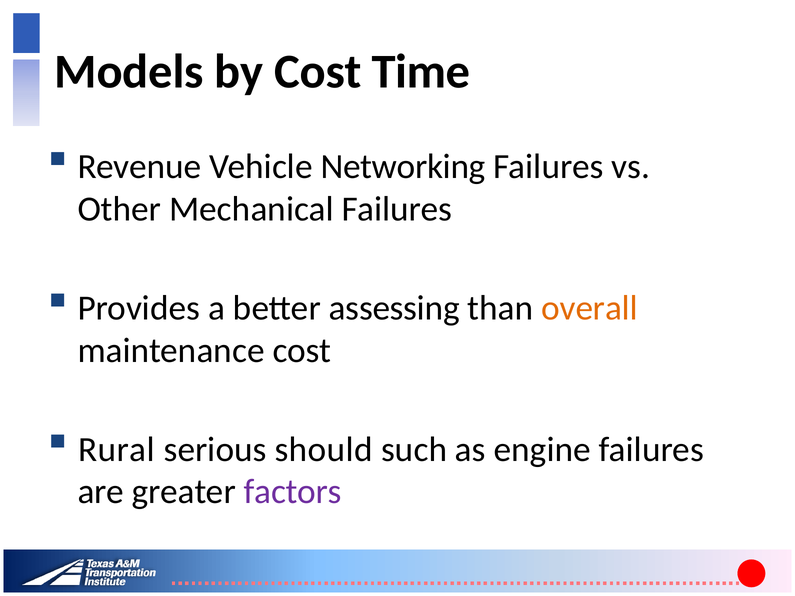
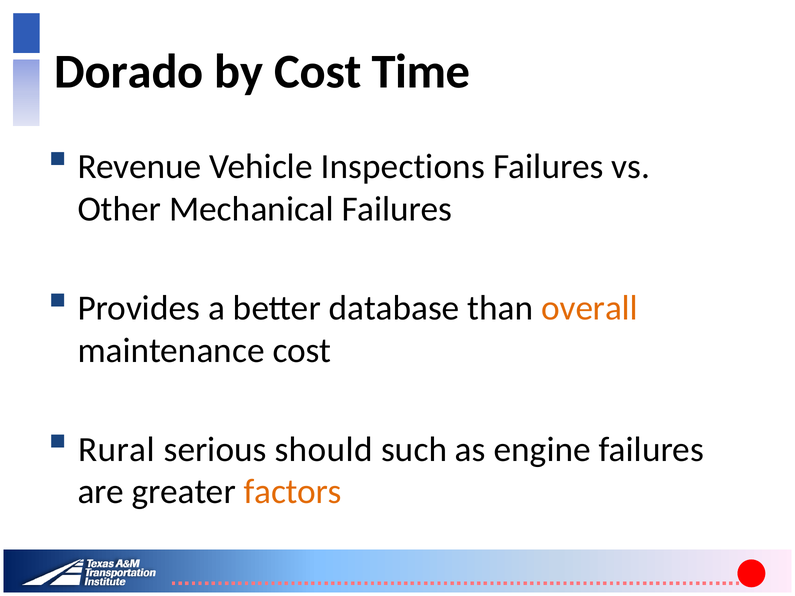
Models: Models -> Dorado (129, 72)
Networking: Networking -> Inspections (403, 167)
assessing: assessing -> database (394, 308)
factors colour: purple -> orange (293, 492)
